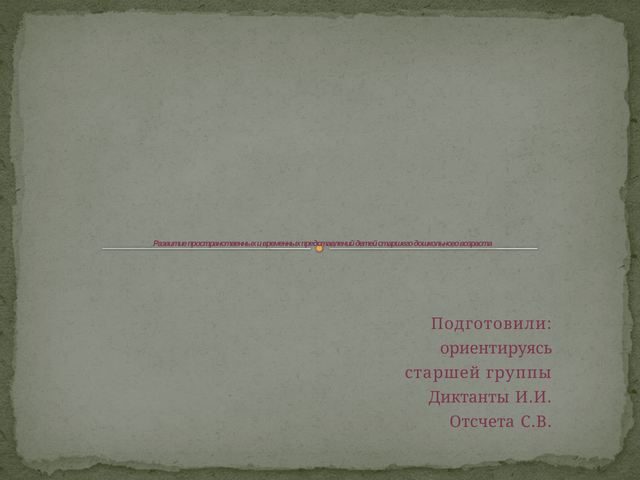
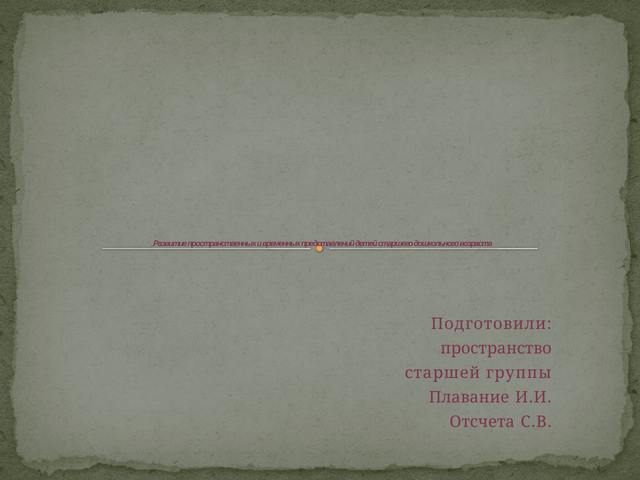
ориентируясь: ориентируясь -> пространство (496, 348)
Диктанты: Диктанты -> Плавание (469, 397)
